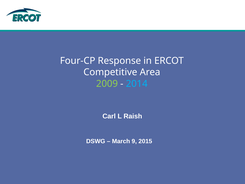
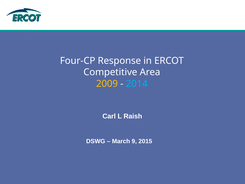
2009 colour: light green -> yellow (107, 84)
